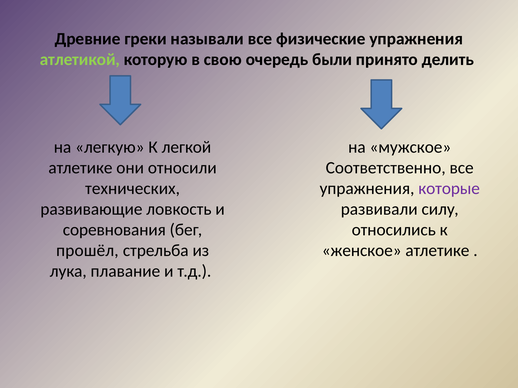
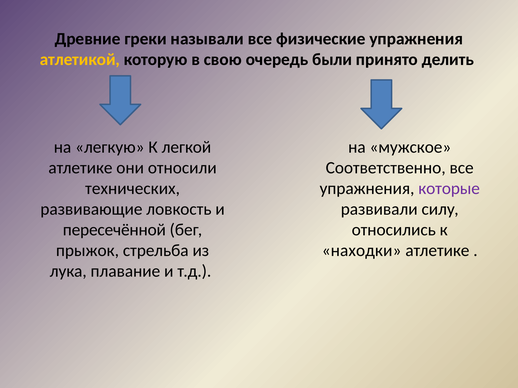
атлетикой colour: light green -> yellow (80, 59)
соревнования: соревнования -> пересечённой (114, 230)
прошёл: прошёл -> прыжок (87, 251)
женское: женское -> находки (362, 251)
